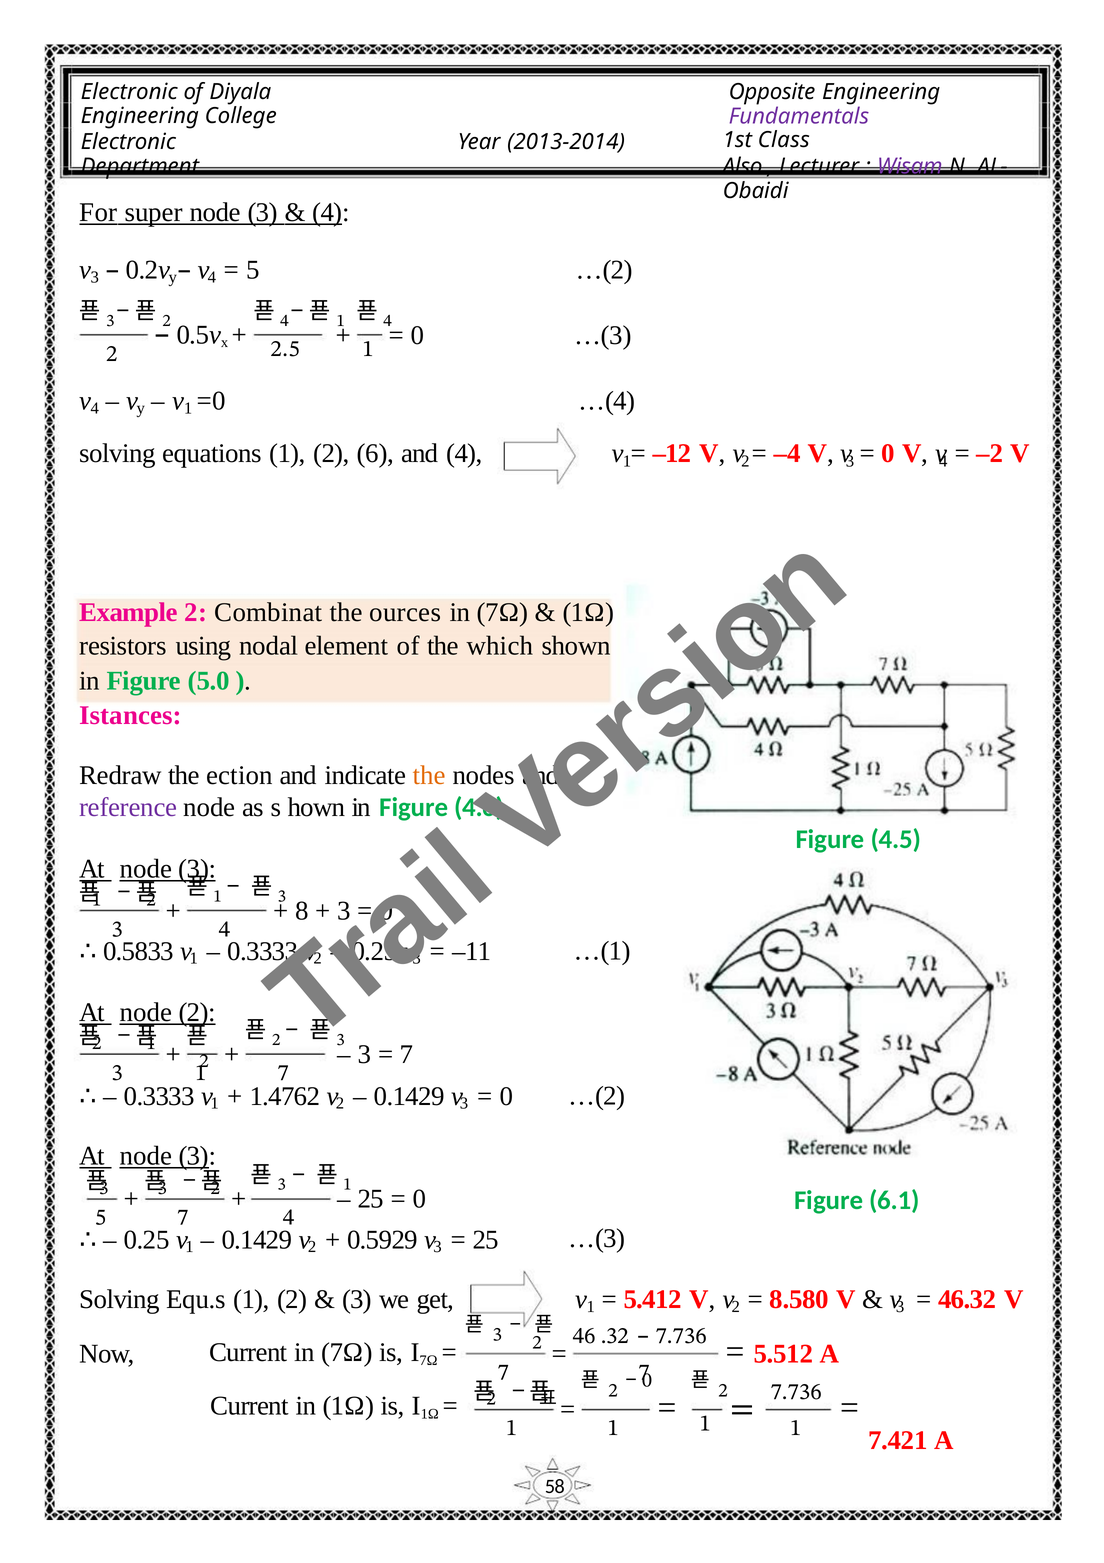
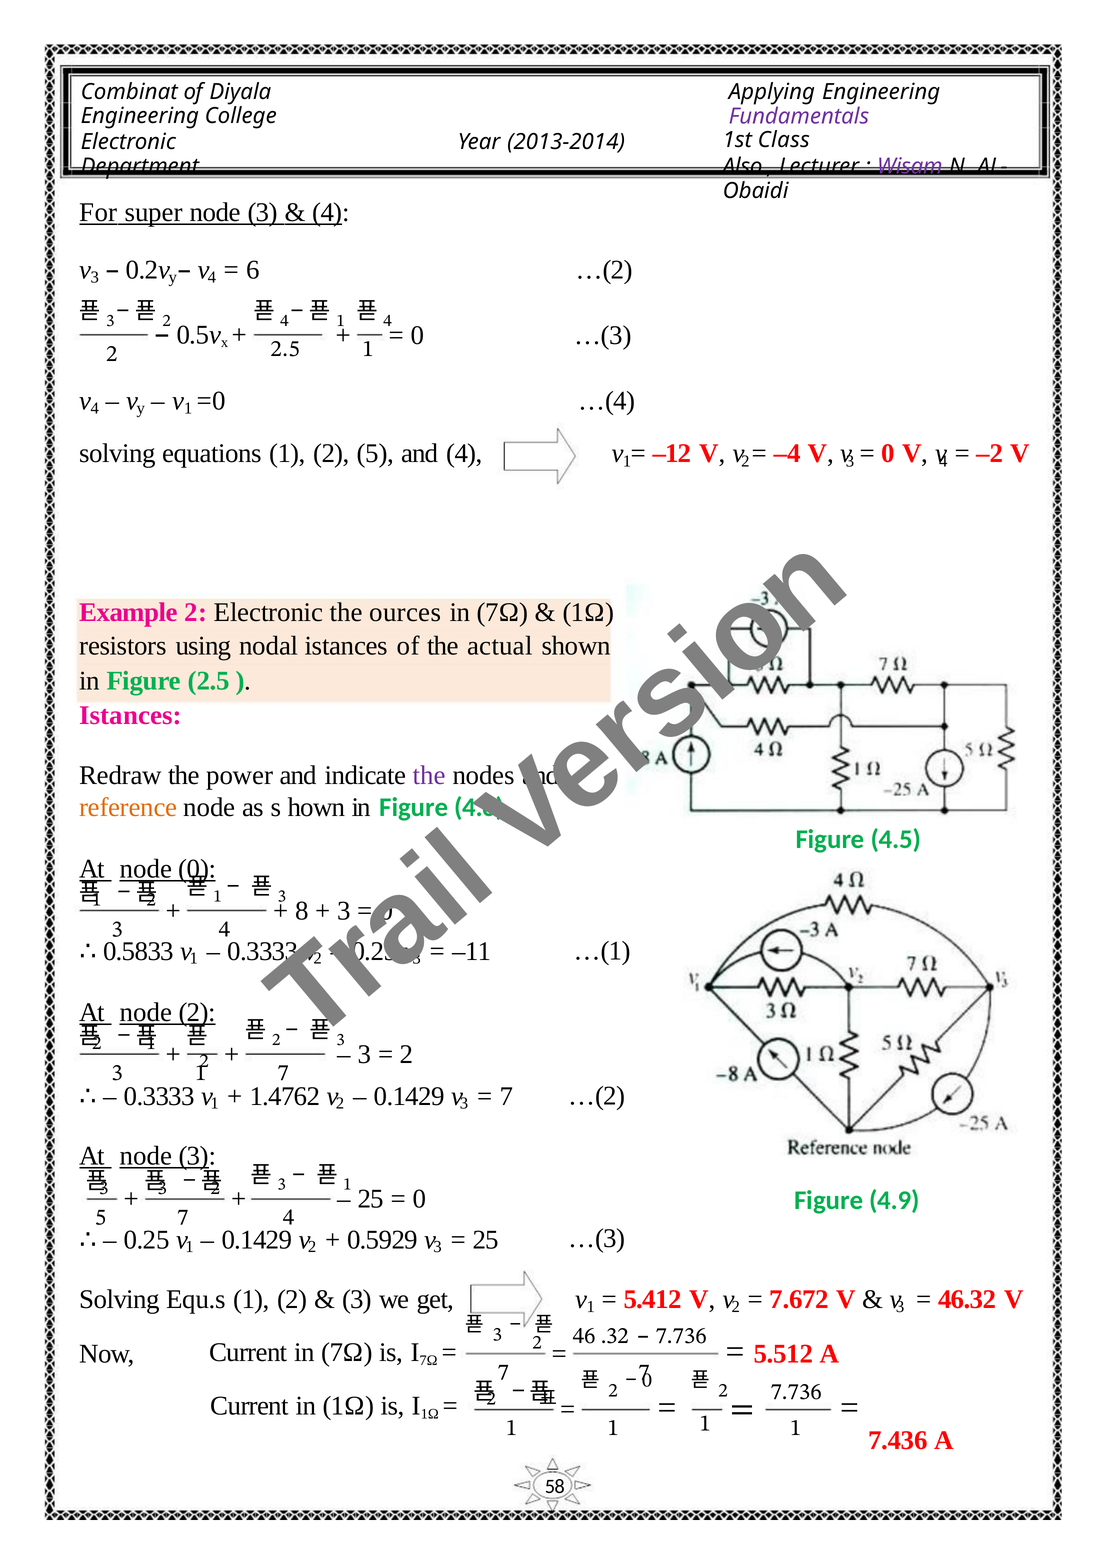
Electronic: Electronic -> Combinat (129, 92)
Opposite: Opposite -> Applying (772, 92)
5: 5 -> 6 (253, 270)
2 6: 6 -> 5 (375, 453)
2 Combinat: Combinat -> Electronic (269, 612)
nodal element: element -> istances (346, 646)
which: which -> actual (500, 646)
Figure 5.0: 5.0 -> 2.5 (209, 680)
ection: ection -> power (240, 775)
the colour: orange -> purple (429, 775)
reference colour: purple -> orange (128, 807)
3: 3 -> 0 (197, 869)
7: 7 -> 2 (407, 1054)
0: 0 -> 7 (506, 1096)
6.1: 6.1 -> 4.9 (895, 1200)
8.580: 8.580 -> 7.672 (799, 1299)
7.421: 7.421 -> 7.436 (898, 1440)
